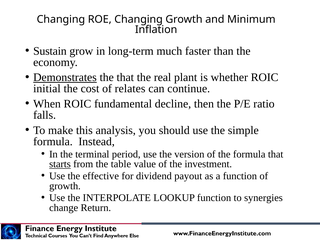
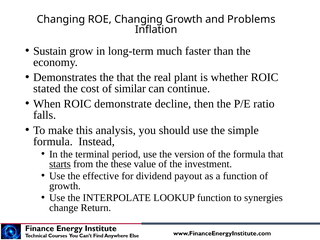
Minimum: Minimum -> Problems (251, 19)
Demonstrates underline: present -> none (65, 77)
initial: initial -> stated (47, 89)
relates: relates -> similar (130, 89)
fundamental: fundamental -> demonstrate (123, 104)
table: table -> these (121, 164)
